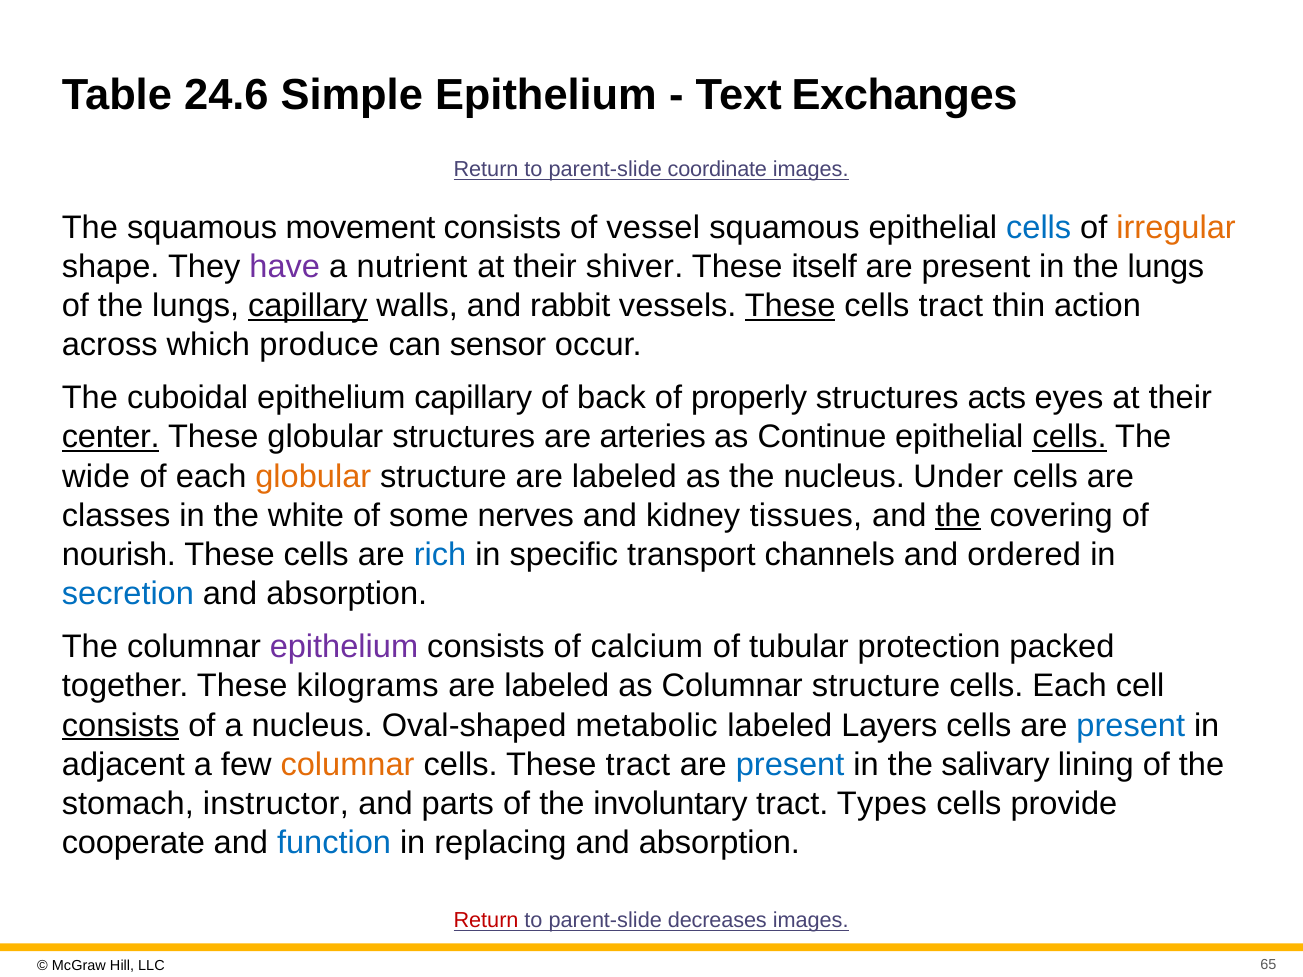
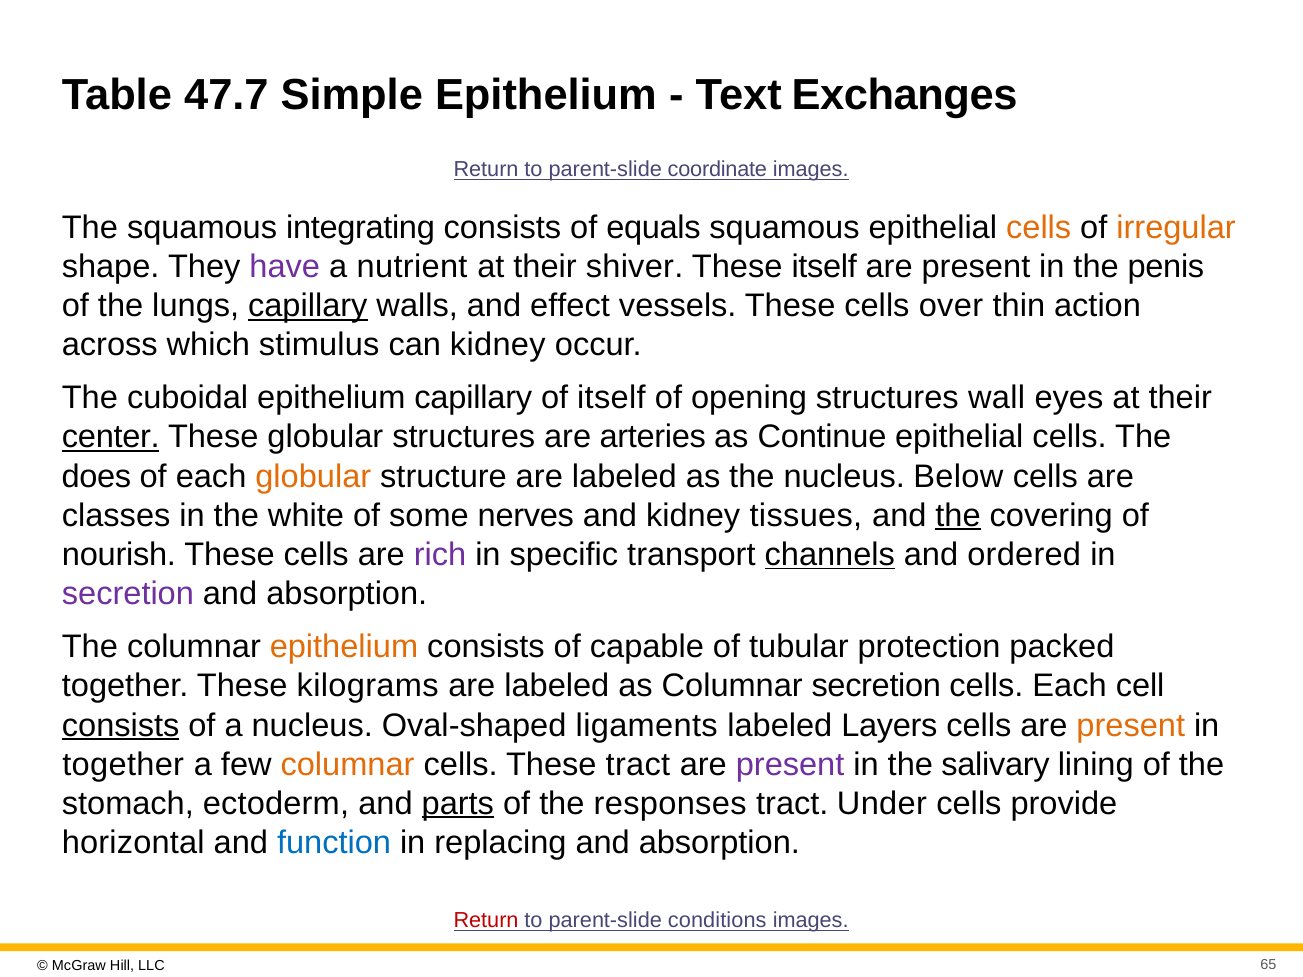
24.6: 24.6 -> 47.7 (226, 95)
movement: movement -> integrating (361, 227)
vessel: vessel -> equals (653, 227)
cells colour: blue -> orange (1039, 227)
in the lungs: lungs -> penis (1166, 267)
rabbit: rabbit -> effect (570, 306)
These underline: present -> none (790, 306)
cells tract: tract -> over (951, 306)
produce: produce -> stimulus (319, 345)
can sensor: sensor -> kidney (498, 345)
of back: back -> itself (611, 398)
properly: properly -> opening (749, 398)
acts: acts -> wall (997, 398)
cells underline: present -> none (1070, 437)
wide: wide -> does (96, 476)
Under: Under -> Below (958, 476)
rich colour: blue -> purple (440, 555)
channels underline: none -> present (830, 555)
secretion colour: blue -> purple (128, 594)
epithelium colour: purple -> orange (344, 647)
calcium: calcium -> capable (647, 647)
Columnar structure: structure -> secretion (876, 686)
metabolic: metabolic -> ligaments (647, 725)
present colour: blue -> orange (1131, 725)
adjacent: adjacent -> together (123, 765)
present colour: blue -> purple (790, 765)
instructor: instructor -> ectoderm (276, 804)
parts underline: none -> present (458, 804)
involuntary: involuntary -> responses (670, 804)
Types: Types -> Under (882, 804)
cooperate: cooperate -> horizontal (133, 843)
decreases: decreases -> conditions (717, 921)
